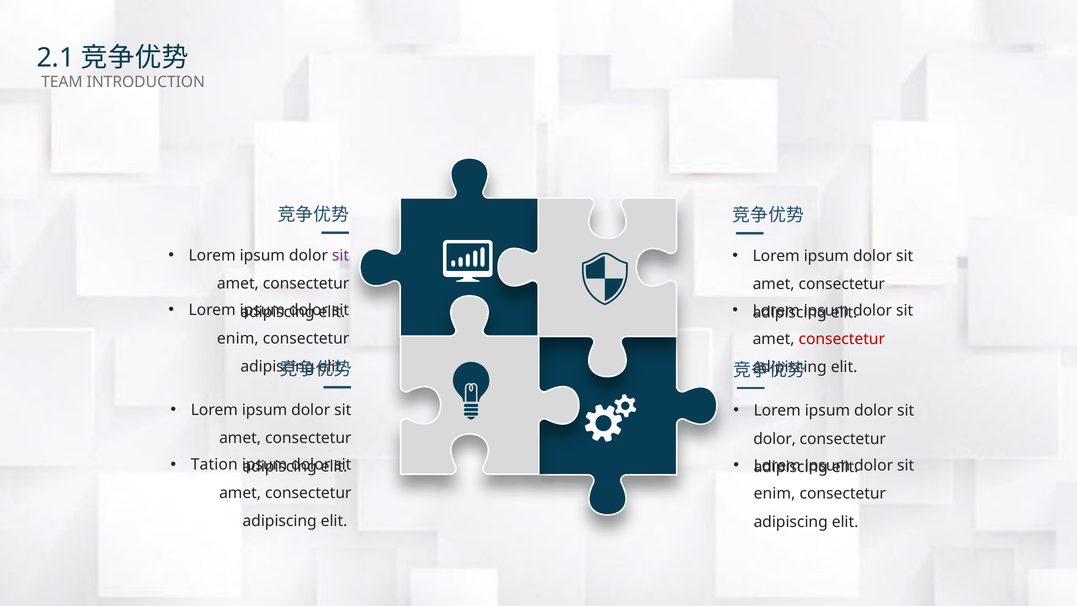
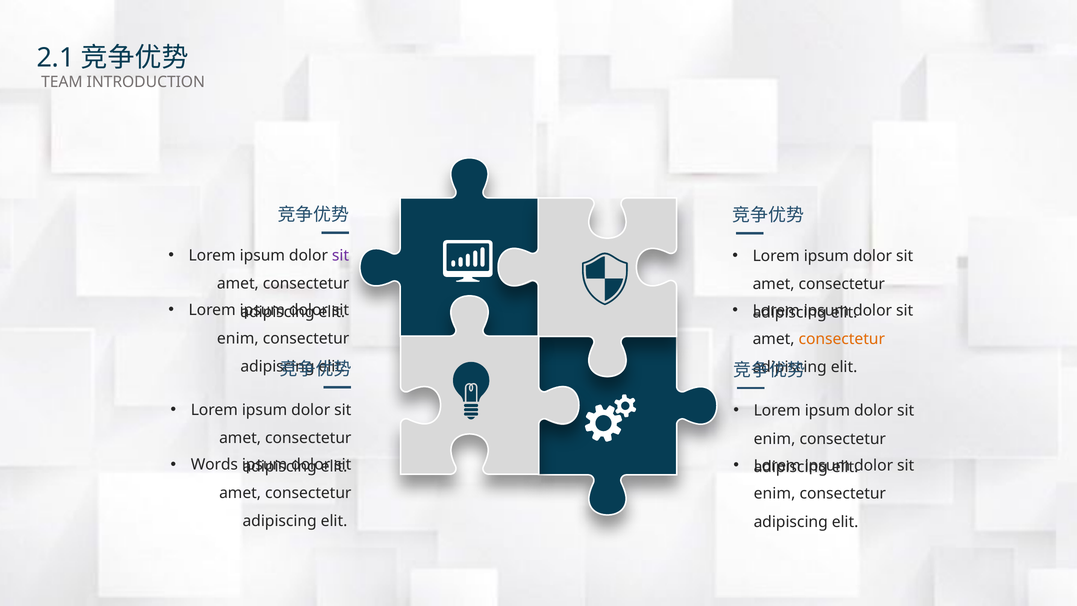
consectetur colour: red -> orange (842, 339)
dolor: dolor -> enim (775, 439)
Tation: Tation -> Words (214, 465)
